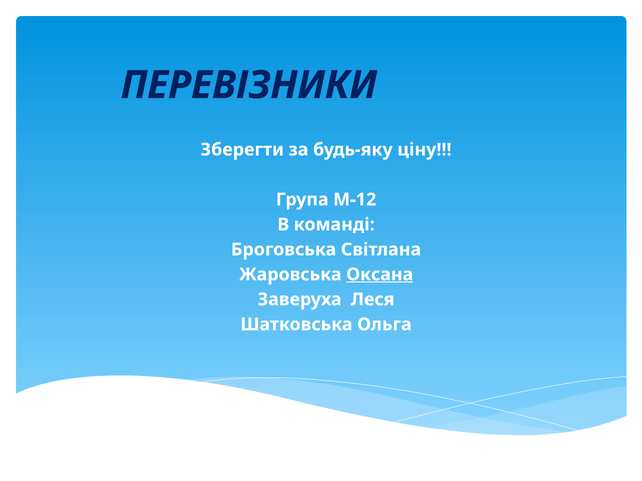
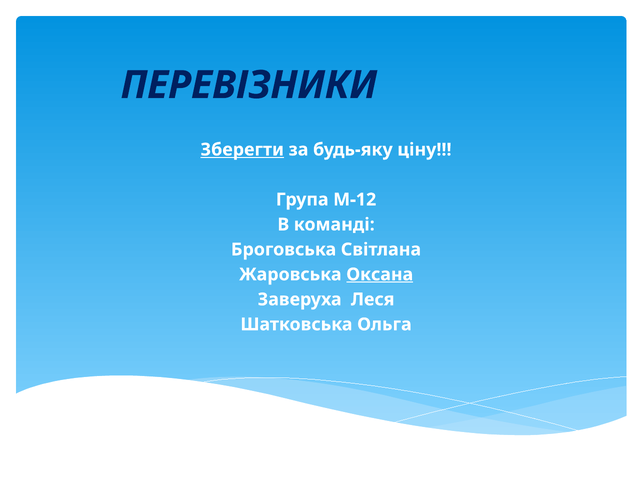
Зберегти underline: none -> present (242, 150)
